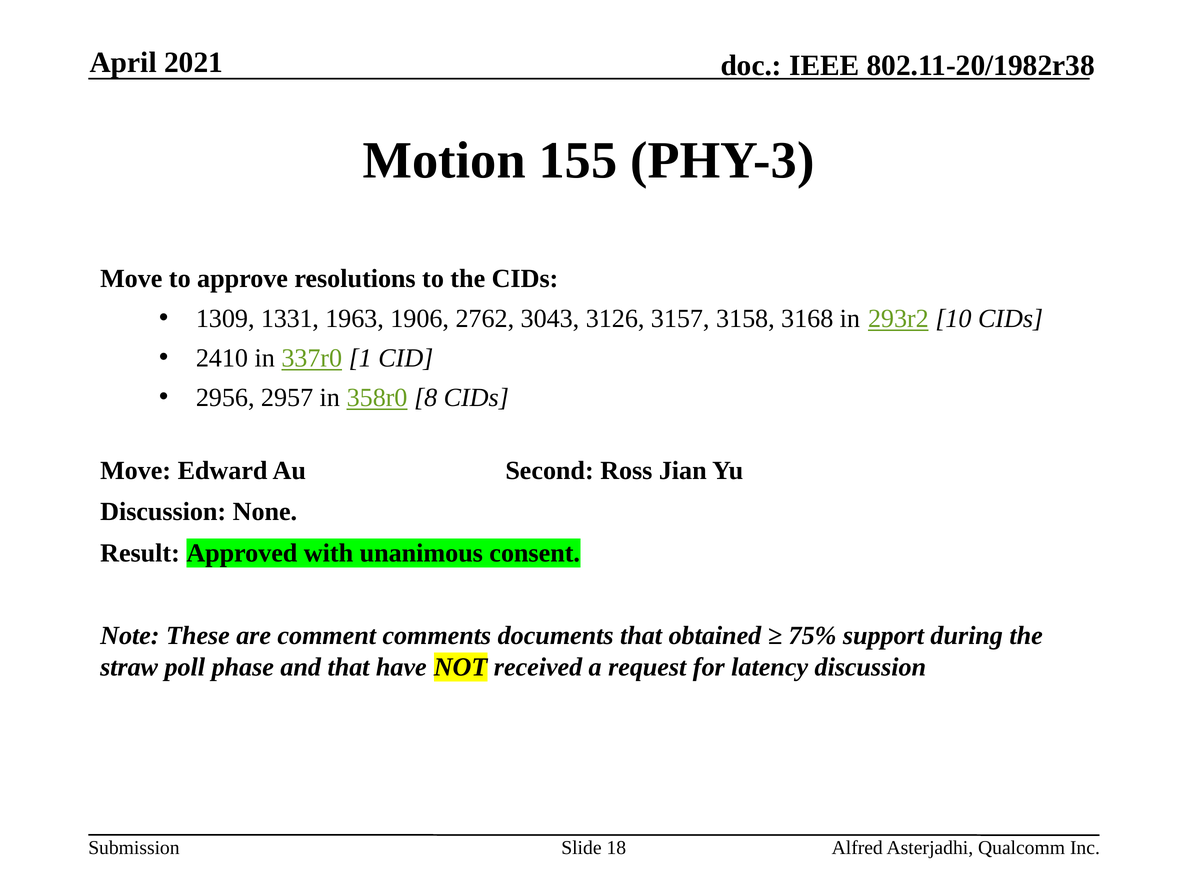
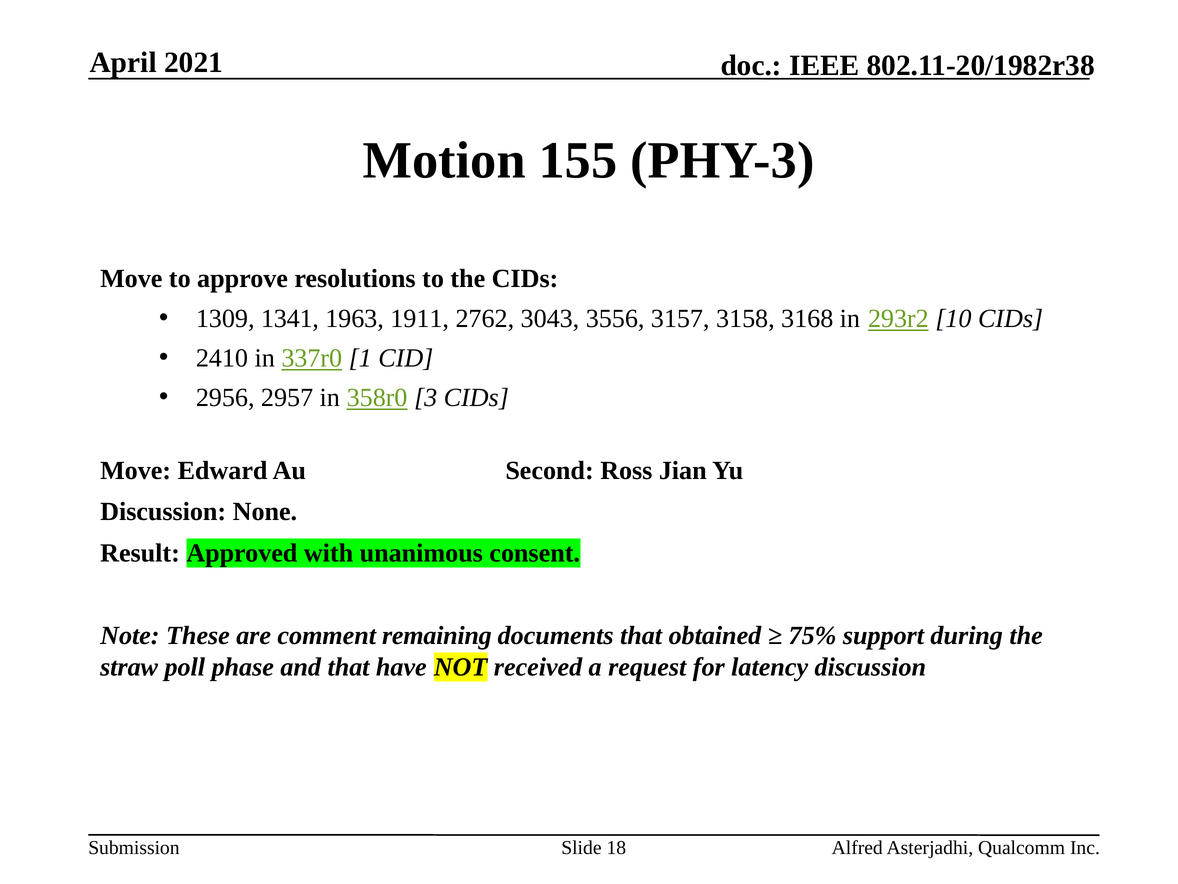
1331: 1331 -> 1341 (290, 318)
1906: 1906 -> 1911 (420, 318)
3126: 3126 -> 3556 (615, 318)
8: 8 -> 3 (426, 397)
comments: comments -> remaining (437, 635)
